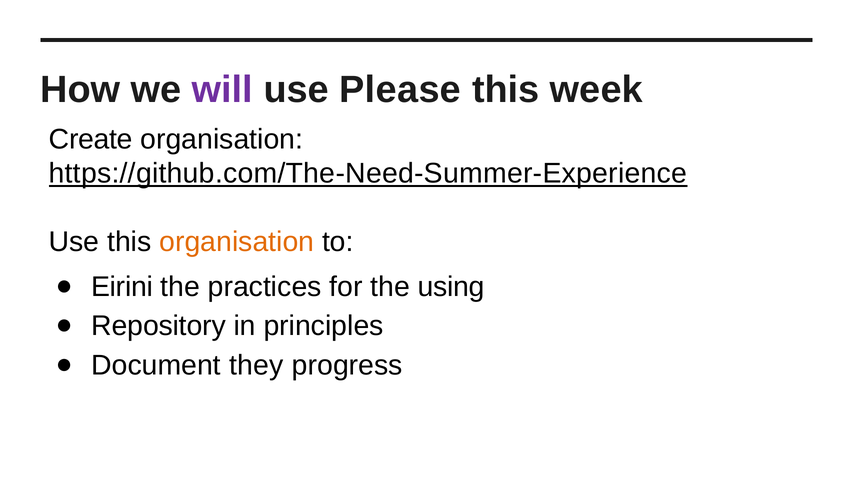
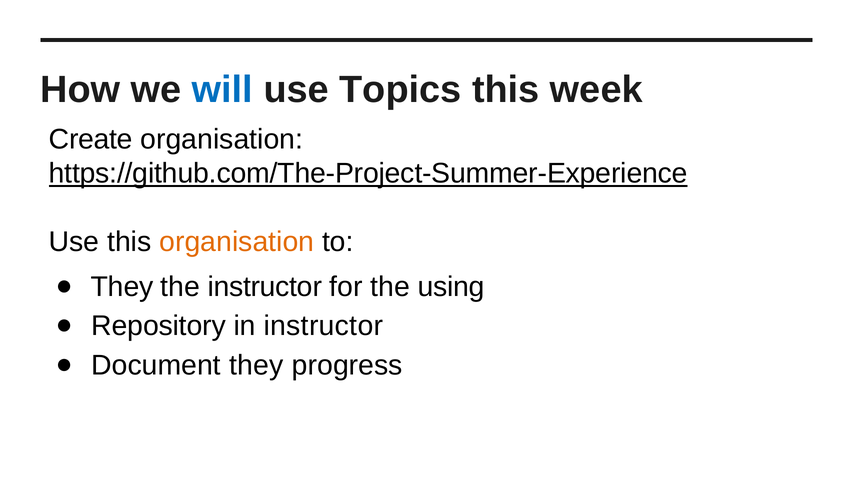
will colour: purple -> blue (222, 90)
Please: Please -> Topics (400, 90)
https://github.com/The-Need-Summer-Experience: https://github.com/The-Need-Summer-Experience -> https://github.com/The-Project-Summer-Experience (368, 173)
Eirini: Eirini -> They (122, 287)
the practices: practices -> instructor (265, 287)
in principles: principles -> instructor (323, 326)
